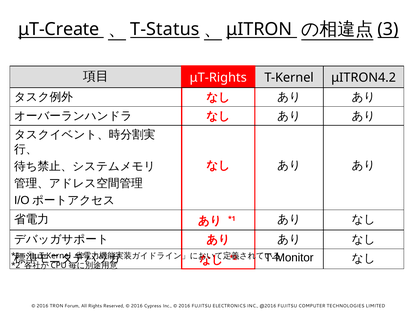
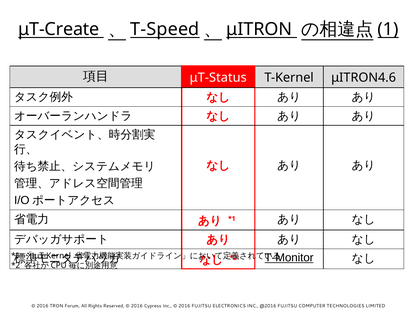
T-Status: T-Status -> T-Speed (165, 29)
3: 3 -> 1 (388, 29)
μT-Rights: μT-Rights -> μT-Status (218, 77)
μITRON4.2: μITRON4.2 -> μITRON4.6 (364, 77)
T-Monitor underline: none -> present (289, 257)
